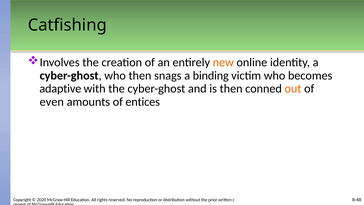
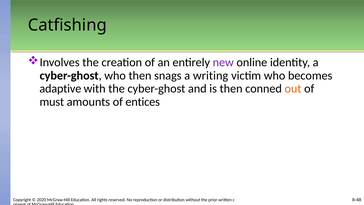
new colour: orange -> purple (223, 62)
binding: binding -> writing (211, 75)
even: even -> must (52, 102)
